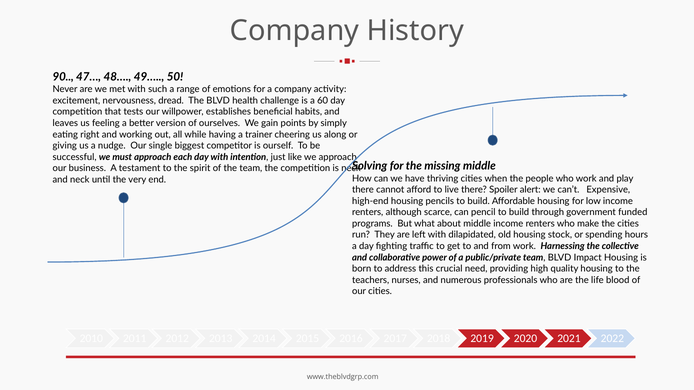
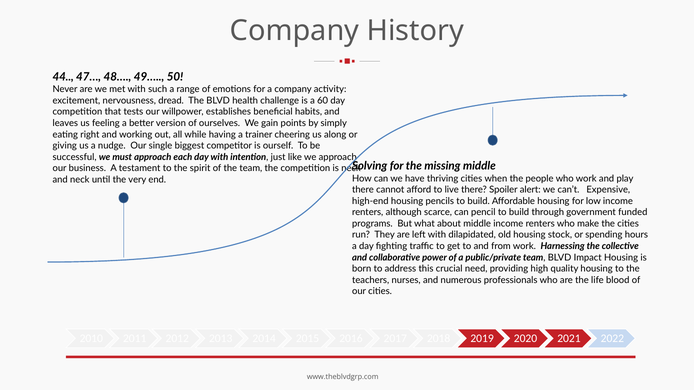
90: 90 -> 44 (63, 77)
